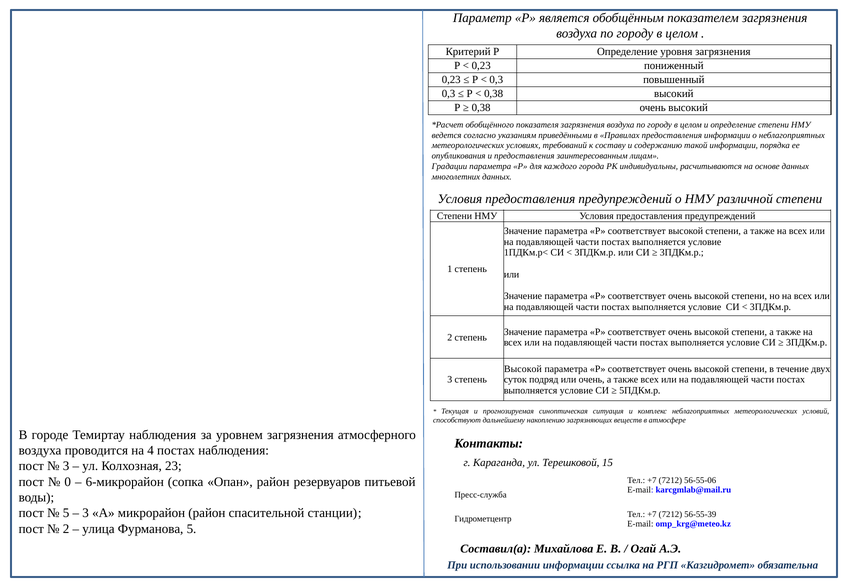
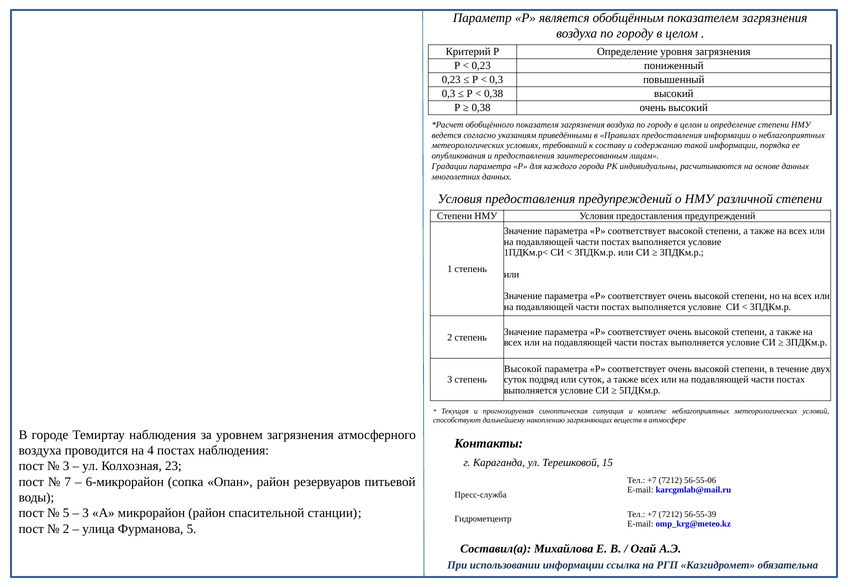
или очень: очень -> суток (592, 380)
0: 0 -> 7 (68, 482)
